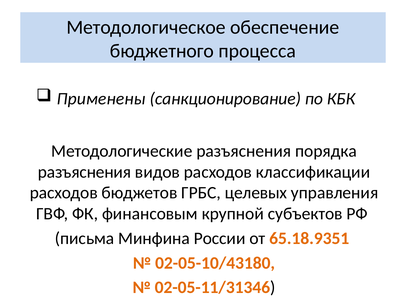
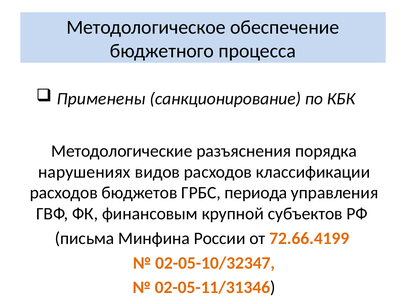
разъяснения: разъяснения -> нарушениях (84, 172)
целевых: целевых -> периода (256, 193)
65.18.9351: 65.18.9351 -> 72.66.4199 (309, 239)
02-05-10/43180: 02-05-10/43180 -> 02-05-10/32347 (215, 263)
